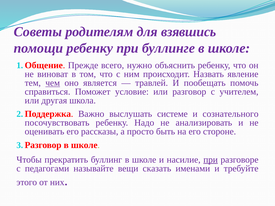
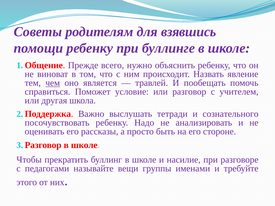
системе: системе -> тетради (172, 114)
при underline: present -> none (211, 160)
сказать: сказать -> группы (157, 169)
